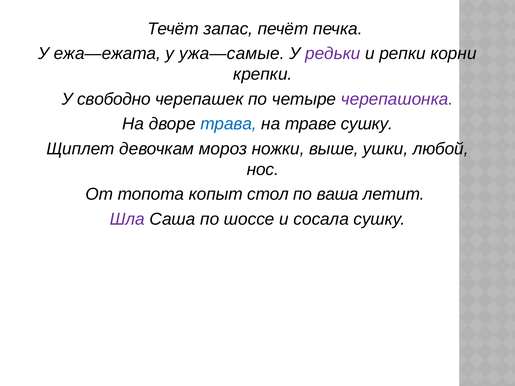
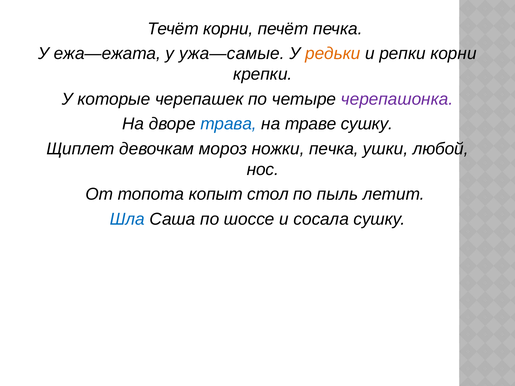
Течёт запас: запас -> корни (228, 29)
редьки colour: purple -> orange (333, 54)
свободно: свободно -> которые (114, 99)
ножки выше: выше -> печка (334, 149)
ваша: ваша -> пыль (338, 194)
Шла colour: purple -> blue (127, 219)
